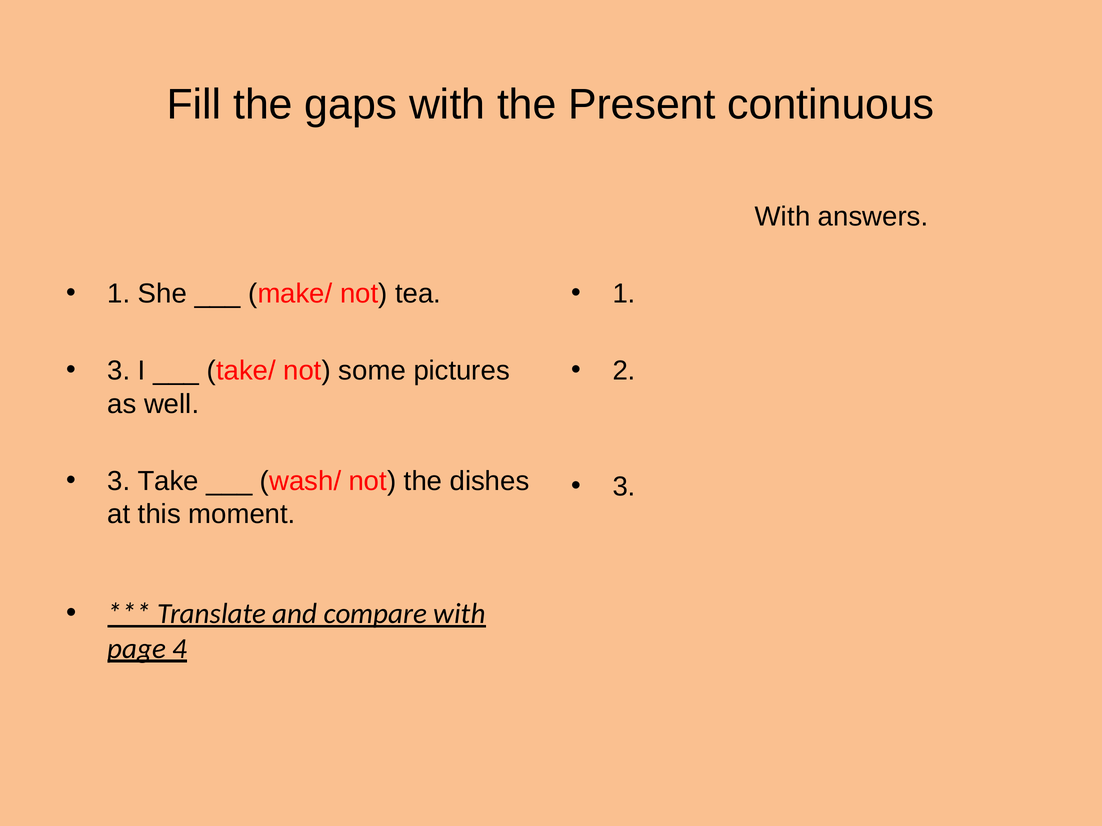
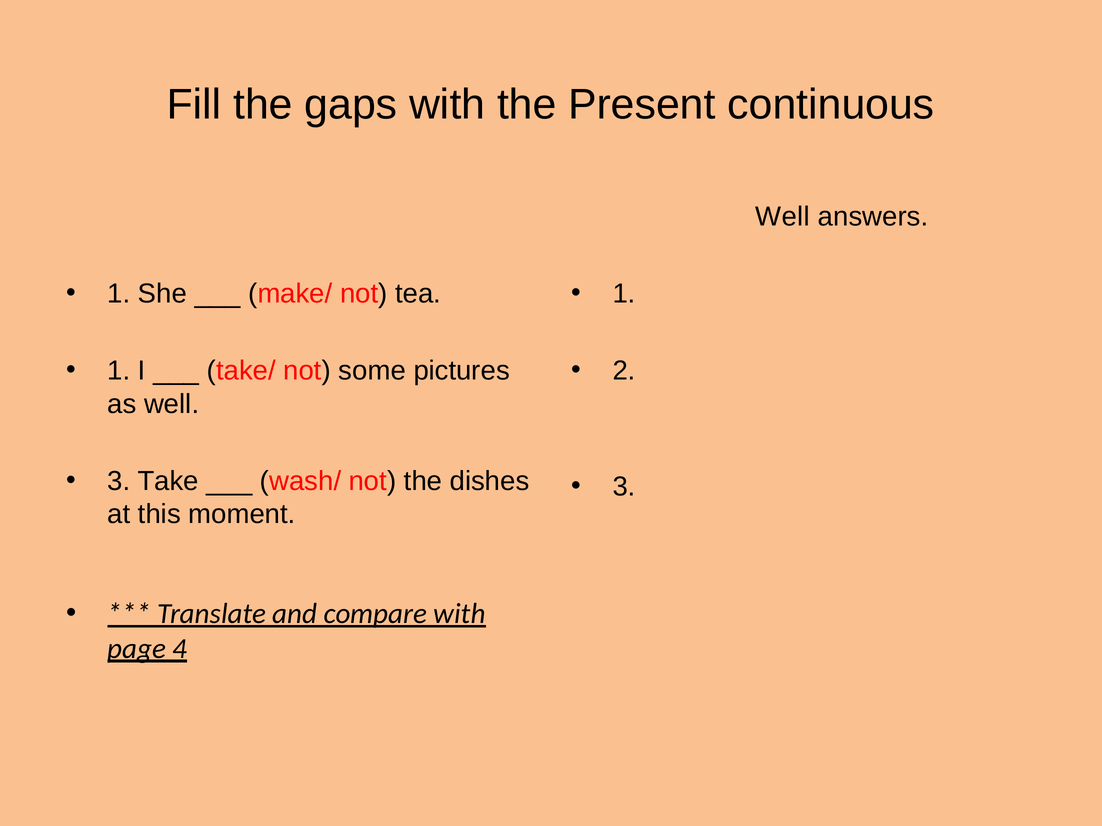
With: With -> Well (783, 217)
3: 3 -> 1 (119, 371)
